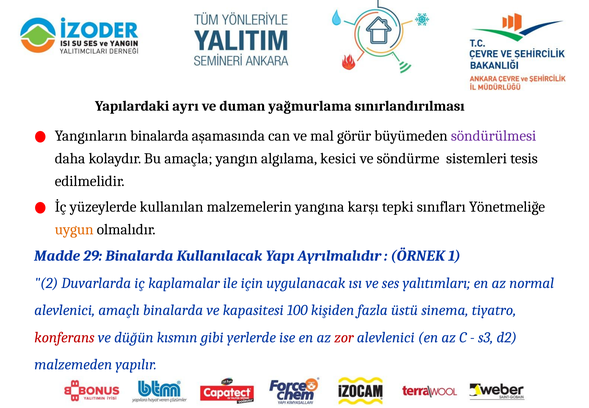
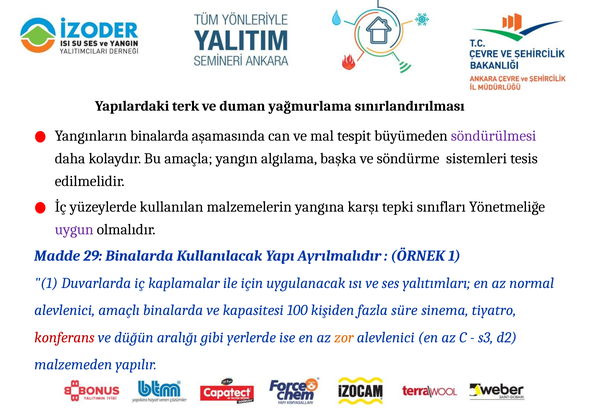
ayrı: ayrı -> terk (186, 106)
görür: görür -> tespit (354, 136)
kesici: kesici -> başka (338, 158)
uygun colour: orange -> purple (74, 229)
2: 2 -> 1 (46, 283)
üstü: üstü -> süre (404, 310)
kısmın: kısmın -> aralığı (177, 337)
zor colour: red -> orange (344, 337)
